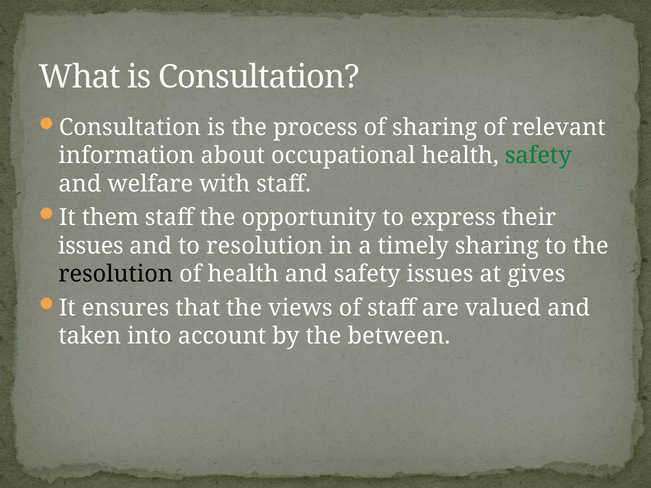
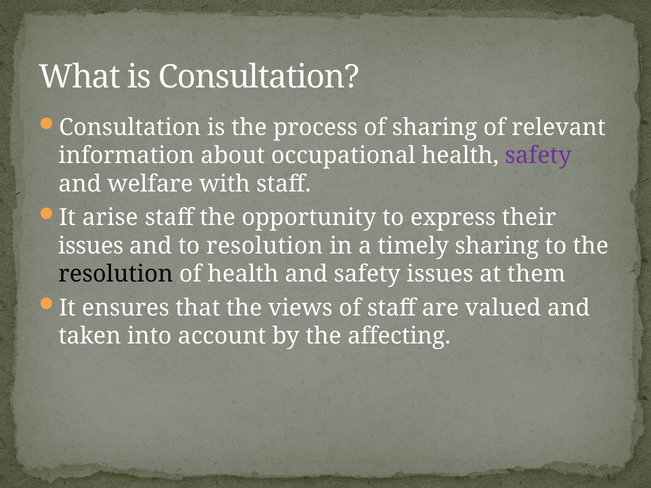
safety colour: green -> purple (538, 156)
them: them -> arise (110, 218)
gives: gives -> them (536, 274)
between: between -> affecting (399, 336)
